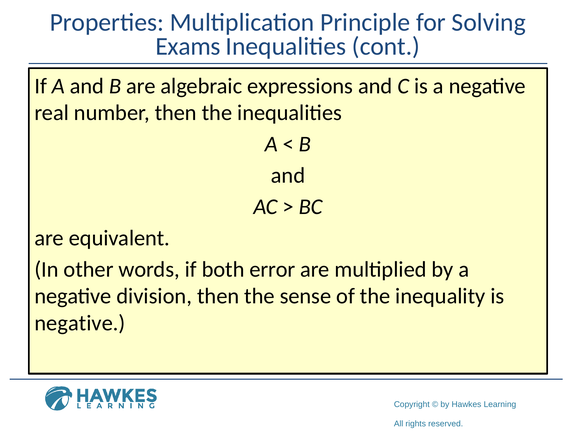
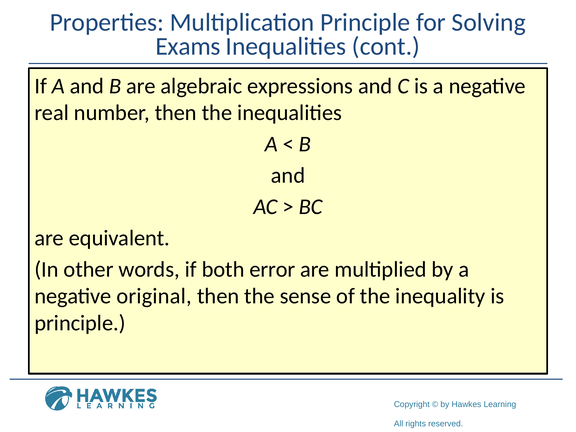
division: division -> original (154, 296)
negative: negative -> principle (80, 323)
